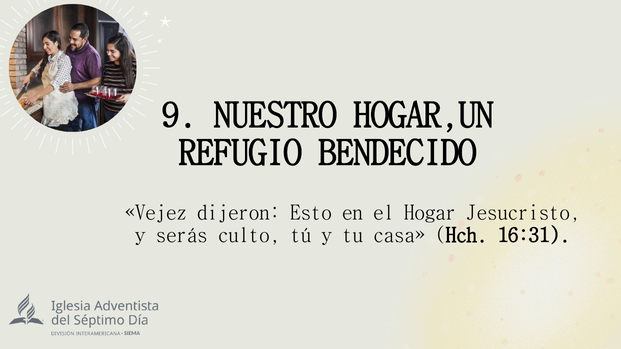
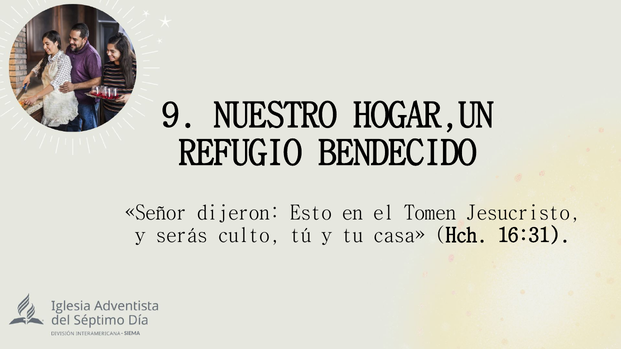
Vejez: Vejez -> Señor (156, 213)
Hogar: Hogar -> Tomen (430, 213)
